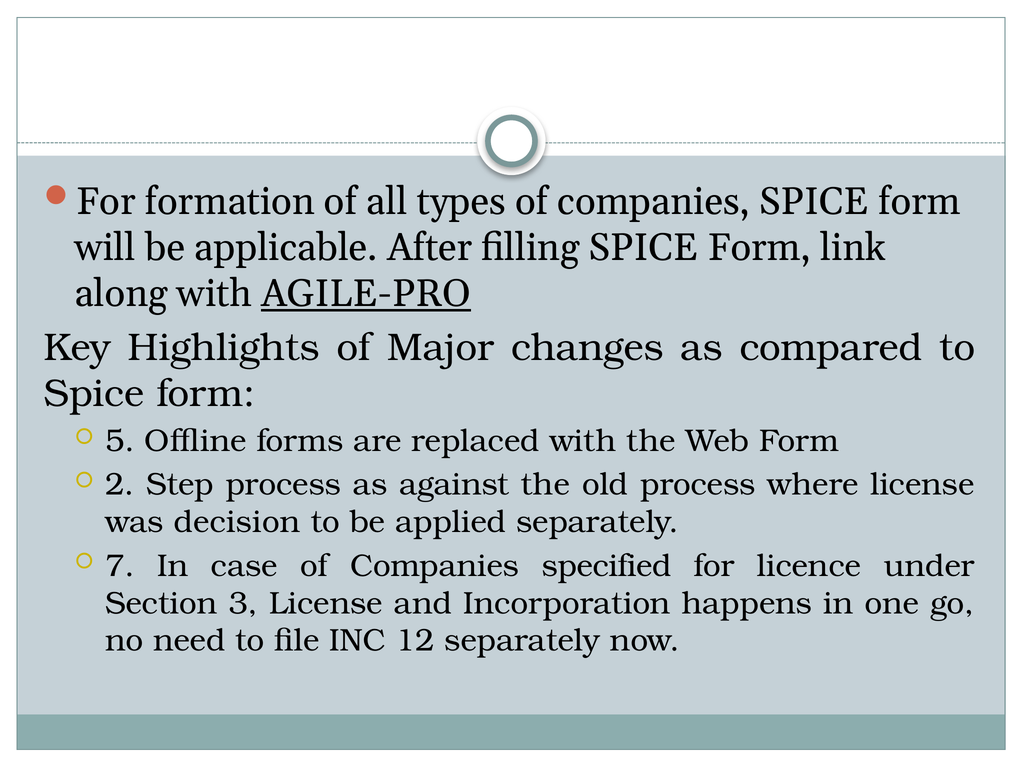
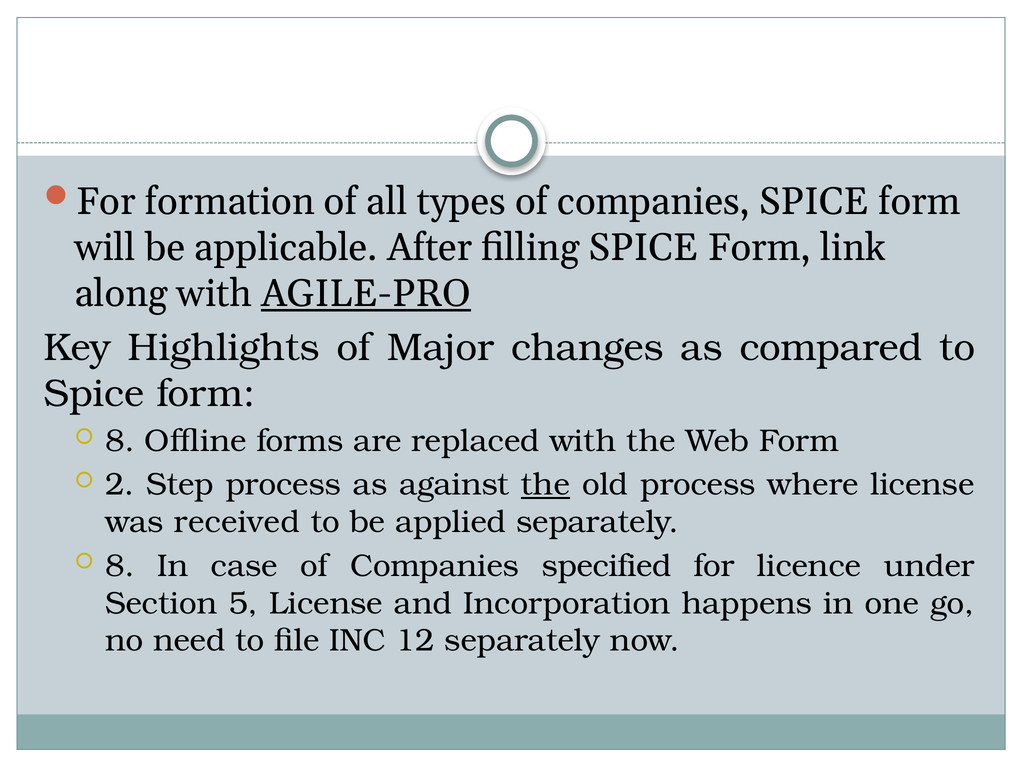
5: 5 -> 8 (120, 441)
the underline: none -> present (545, 485)
decision: decision -> received (237, 522)
7: 7 -> 8 (120, 566)
3: 3 -> 5 (243, 603)
